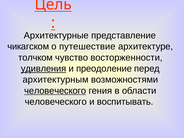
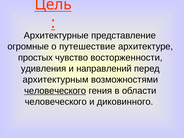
чикагском: чикагском -> огромные (28, 47)
толчком: толчком -> простых (35, 58)
удивления underline: present -> none (44, 69)
преодоление: преодоление -> направлений (104, 69)
воспитывать: воспитывать -> диковинного (125, 102)
